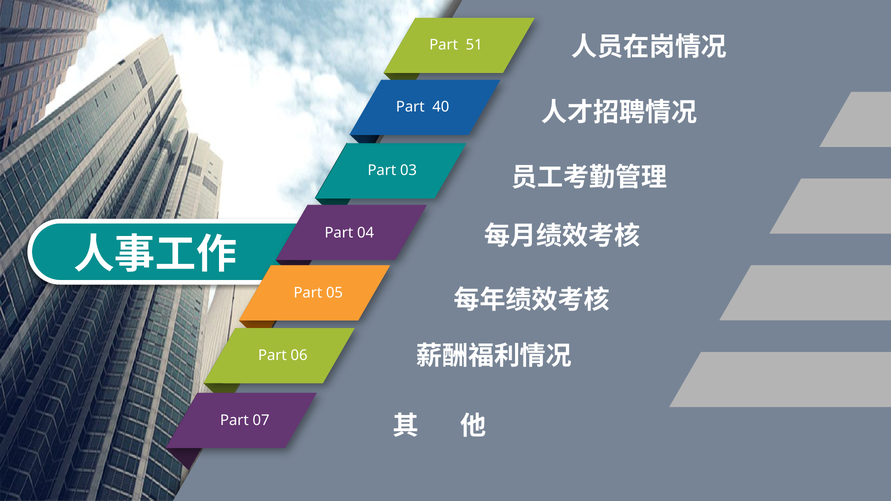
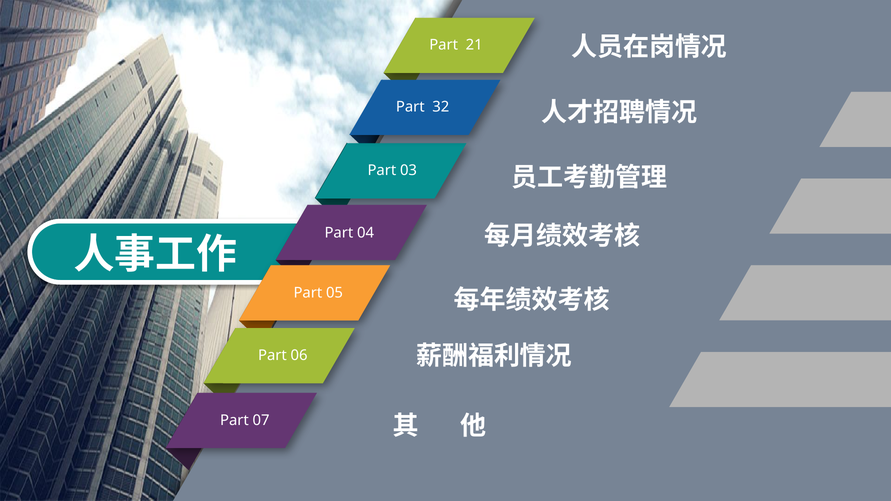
51: 51 -> 21 (474, 45)
40: 40 -> 32 (441, 107)
